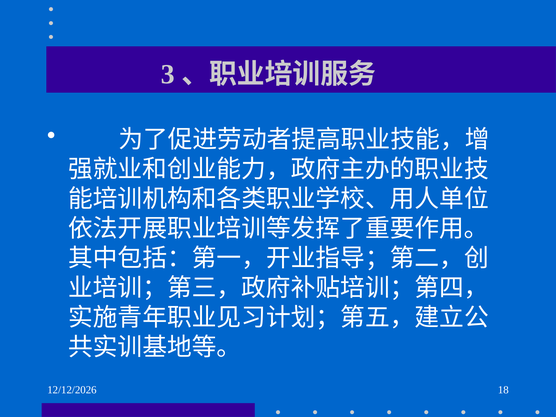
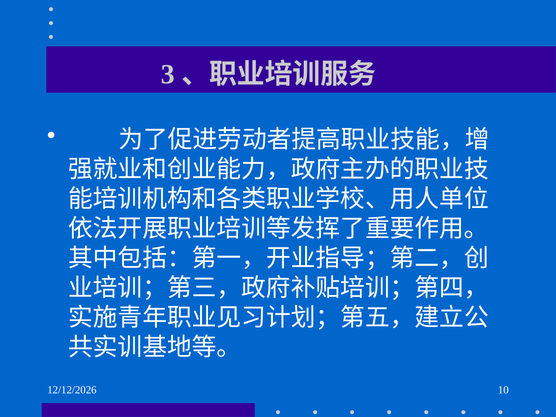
18: 18 -> 10 (503, 390)
